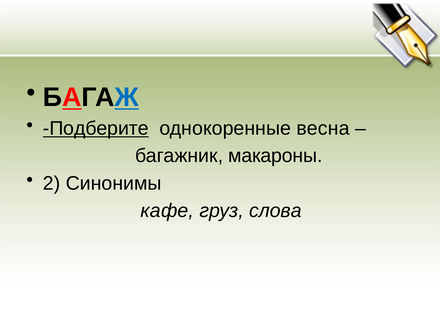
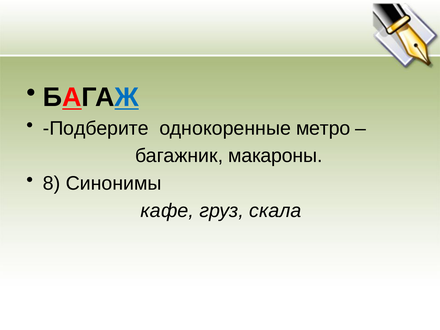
Подберите underline: present -> none (96, 128)
весна: весна -> метро (323, 128)
2: 2 -> 8 (52, 183)
слова: слова -> скала (275, 211)
